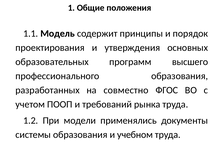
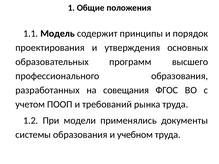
совместно: совместно -> совещания (126, 90)
